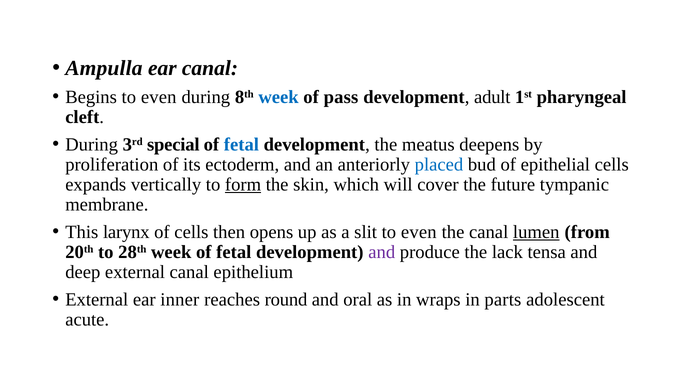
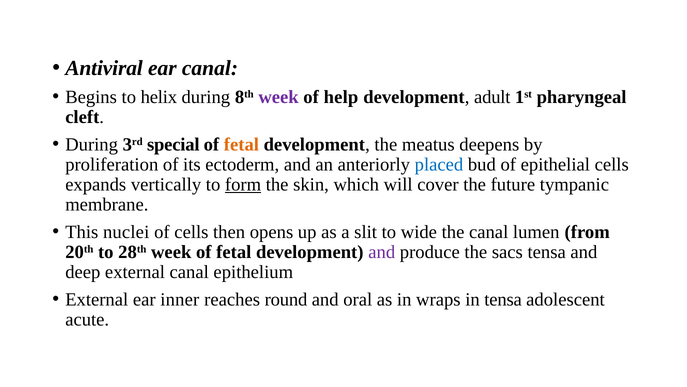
Ampulla: Ampulla -> Antiviral (104, 68)
Begins to even: even -> helix (159, 97)
week colour: blue -> purple (279, 97)
pass: pass -> help (341, 97)
fetal colour: blue -> orange (241, 144)
larynx: larynx -> nuclei (126, 232)
slit to even: even -> wide (419, 232)
lumen underline: present -> none (536, 232)
lack: lack -> sacs (507, 252)
in parts: parts -> tensa (503, 299)
